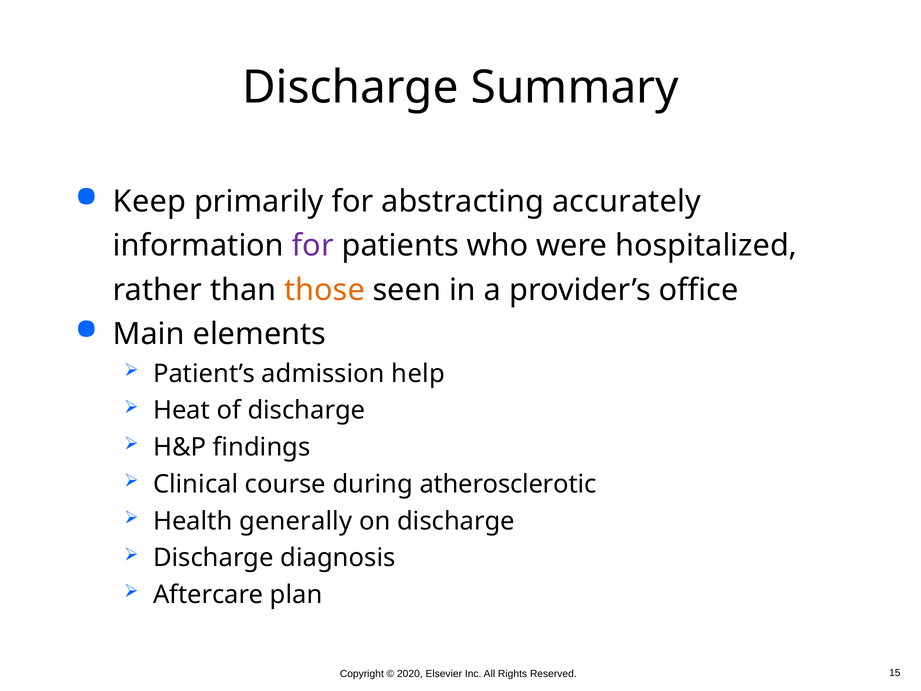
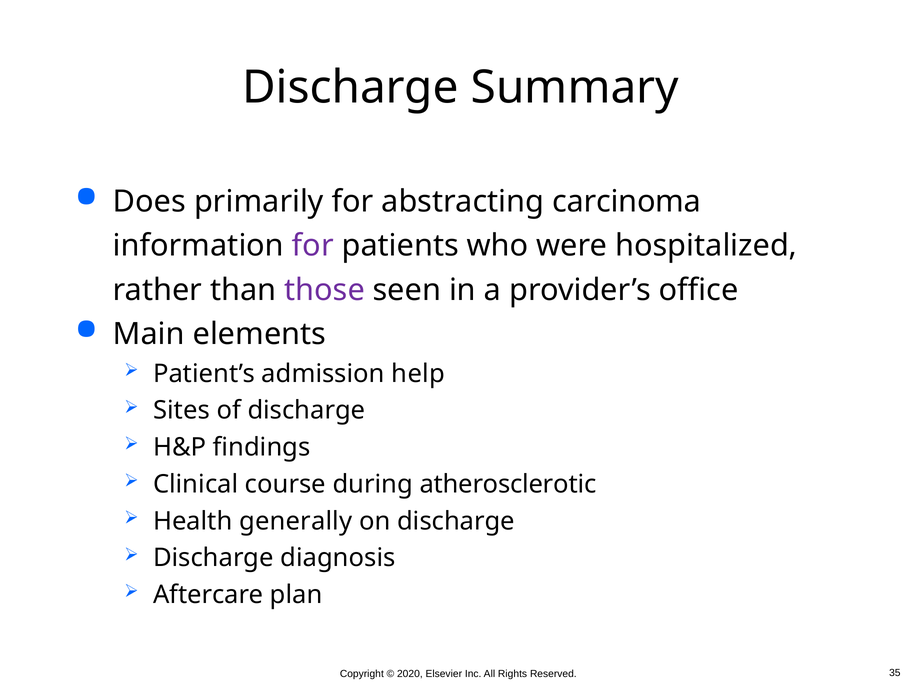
Keep: Keep -> Does (149, 201)
accurately: accurately -> carcinoma (627, 201)
those colour: orange -> purple (325, 290)
Heat: Heat -> Sites (181, 410)
15: 15 -> 35 (895, 673)
